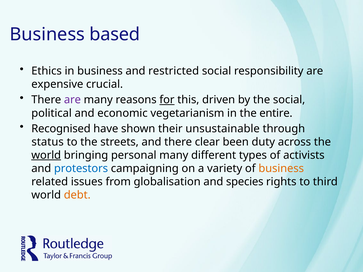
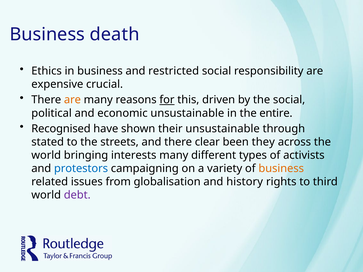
based: based -> death (115, 35)
are colour: purple -> orange (72, 100)
economic vegetarianism: vegetarianism -> unsustainable (187, 113)
status: status -> stated (48, 142)
duty: duty -> they (263, 142)
world underline: present -> none (46, 155)
personal: personal -> interests (134, 155)
species: species -> history (245, 182)
debt colour: orange -> purple (77, 195)
